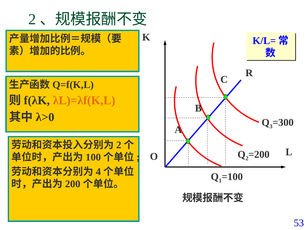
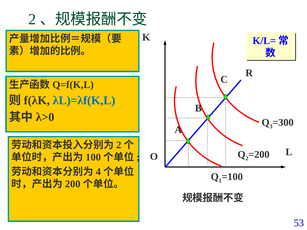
λL)=λf(K,L colour: orange -> blue (84, 101)
